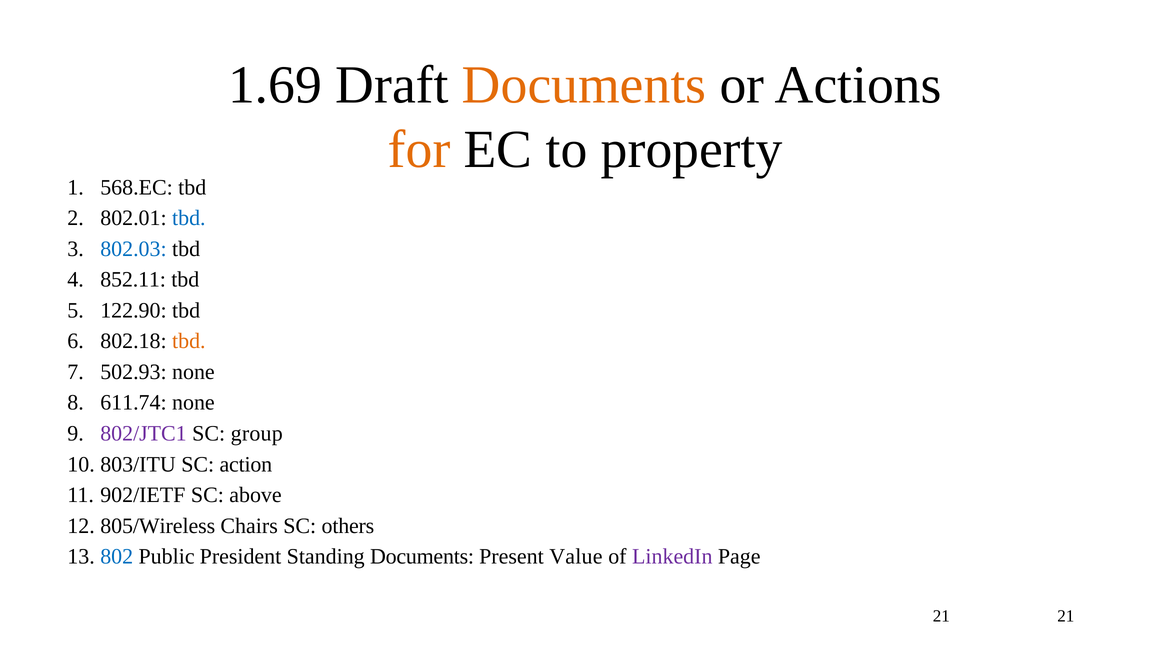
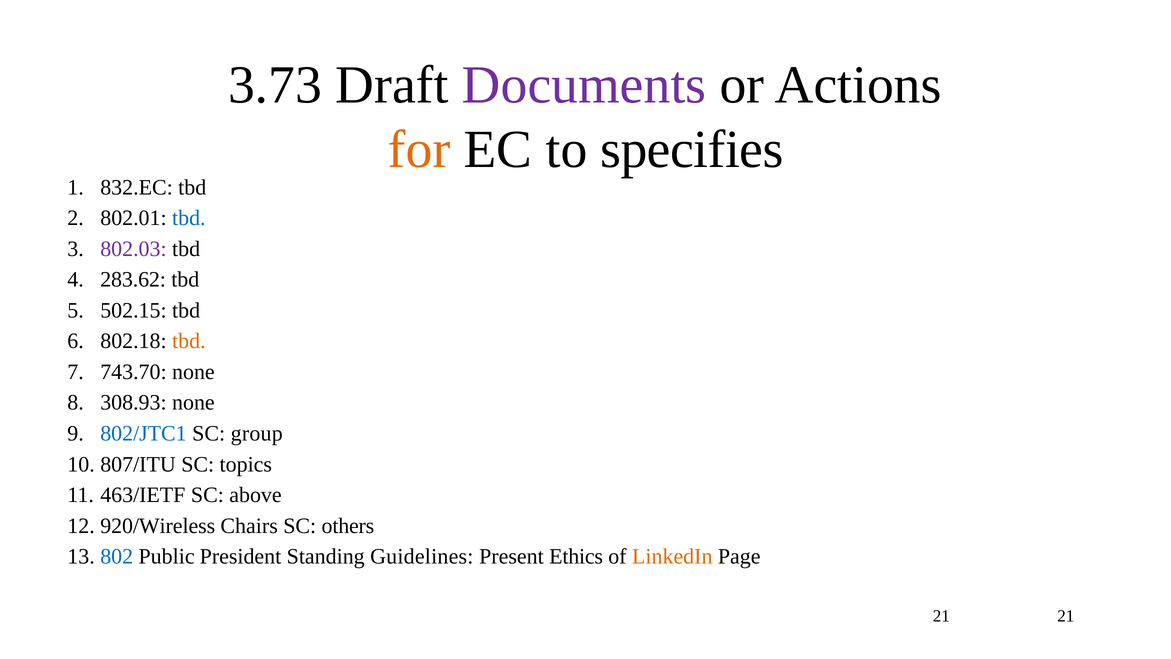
1.69: 1.69 -> 3.73 (275, 85)
Documents colour: orange -> purple (584, 85)
property: property -> specifies (692, 149)
568.EC: 568.EC -> 832.EC (137, 187)
802.03 colour: blue -> purple (133, 249)
852.11: 852.11 -> 283.62 (133, 280)
122.90: 122.90 -> 502.15 (133, 310)
502.93: 502.93 -> 743.70 (133, 372)
611.74: 611.74 -> 308.93 (133, 403)
802/JTC1 colour: purple -> blue (143, 433)
803/ITU: 803/ITU -> 807/ITU (138, 464)
action: action -> topics (246, 464)
902/IETF: 902/IETF -> 463/IETF (143, 495)
805/Wireless: 805/Wireless -> 920/Wireless (158, 526)
Standing Documents: Documents -> Guidelines (422, 556)
Value: Value -> Ethics (576, 556)
LinkedIn colour: purple -> orange (672, 556)
